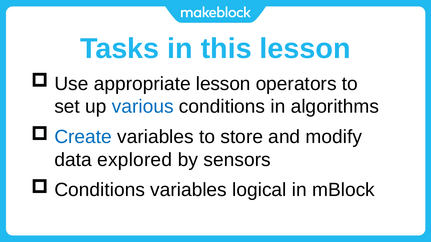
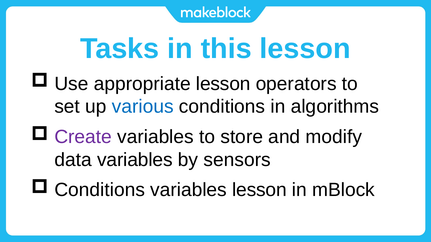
Create colour: blue -> purple (83, 137)
data explored: explored -> variables (135, 160)
variables logical: logical -> lesson (259, 190)
